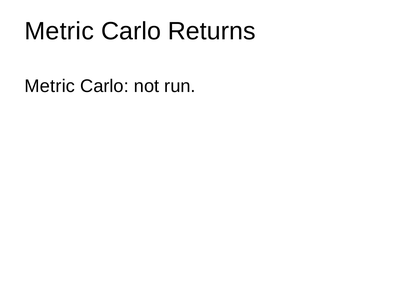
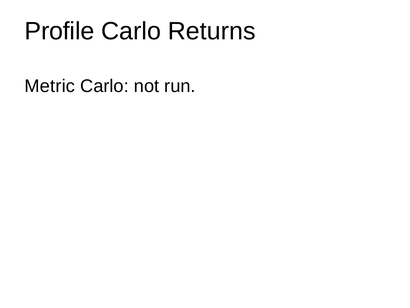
Metric: Metric -> Profile (59, 31)
